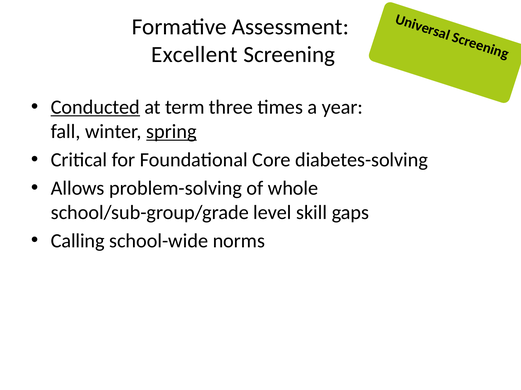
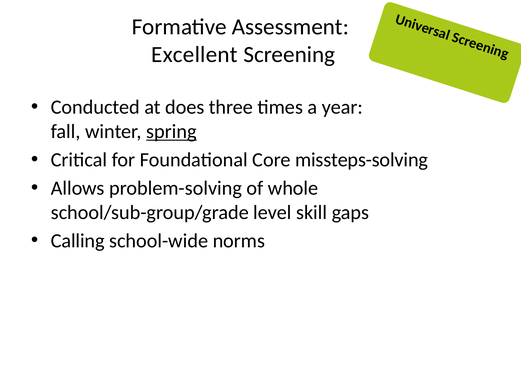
Conducted underline: present -> none (95, 107)
term: term -> does (185, 107)
diabetes-solving: diabetes-solving -> missteps-solving (362, 160)
